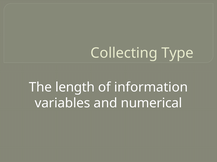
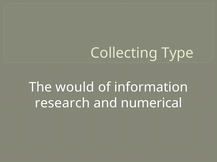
length: length -> would (75, 88)
variables: variables -> research (62, 104)
